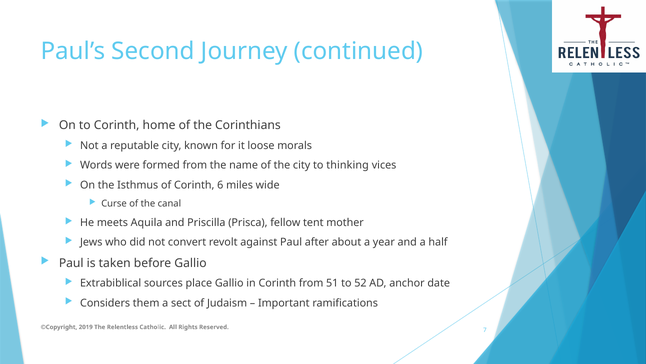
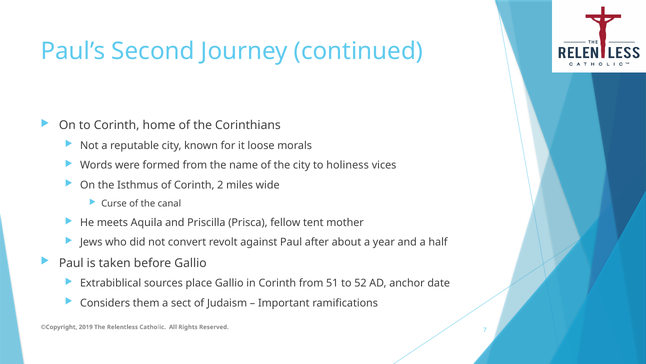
thinking: thinking -> holiness (348, 165)
6: 6 -> 2 (220, 185)
